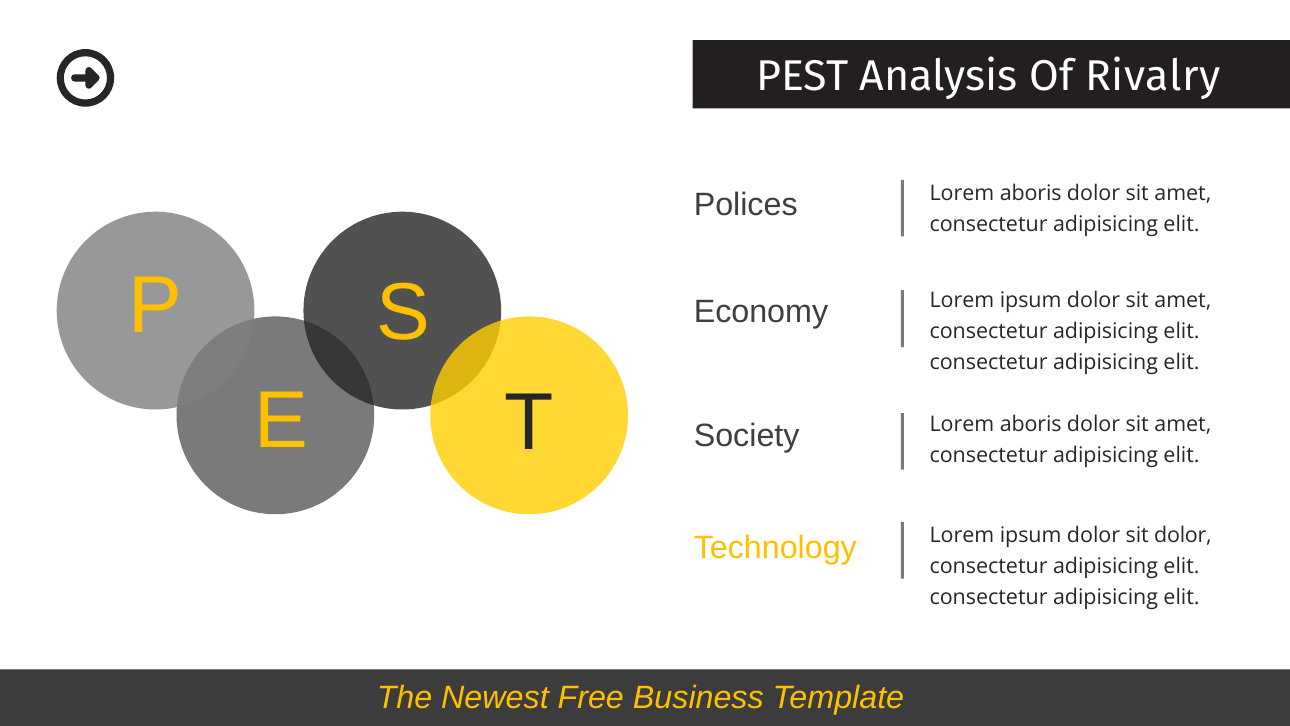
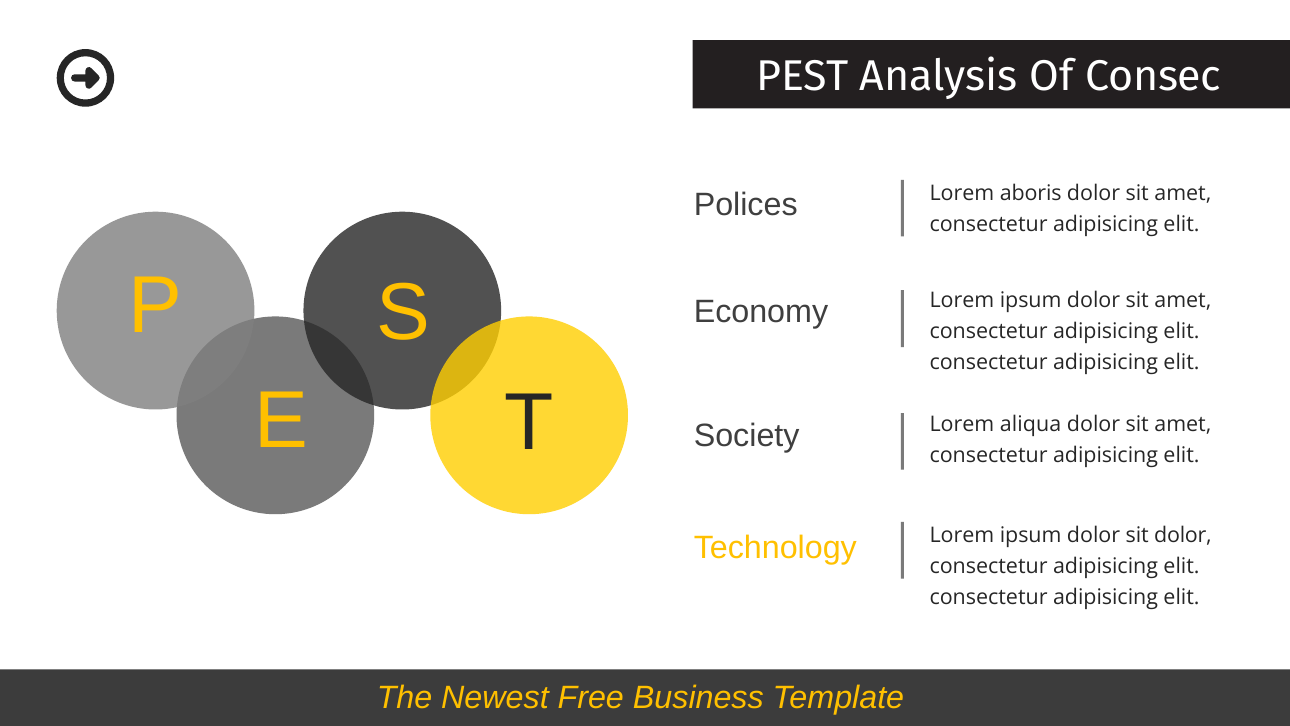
Rivalry: Rivalry -> Consec (1153, 77)
aboris: aboris -> aliqua (1031, 425)
